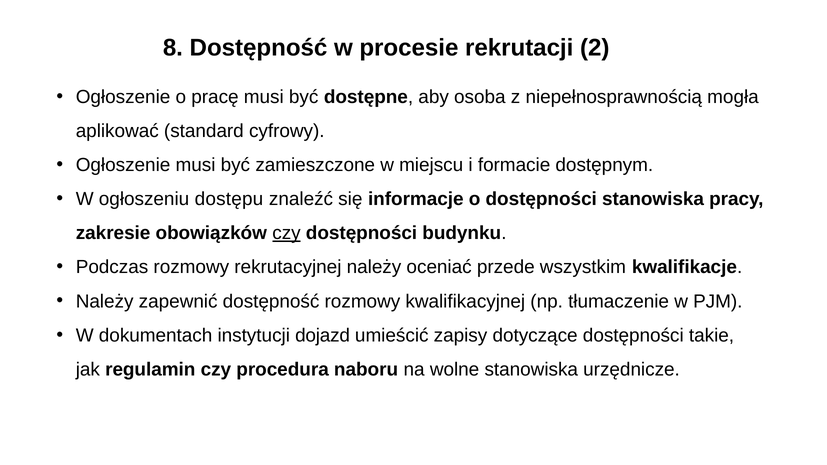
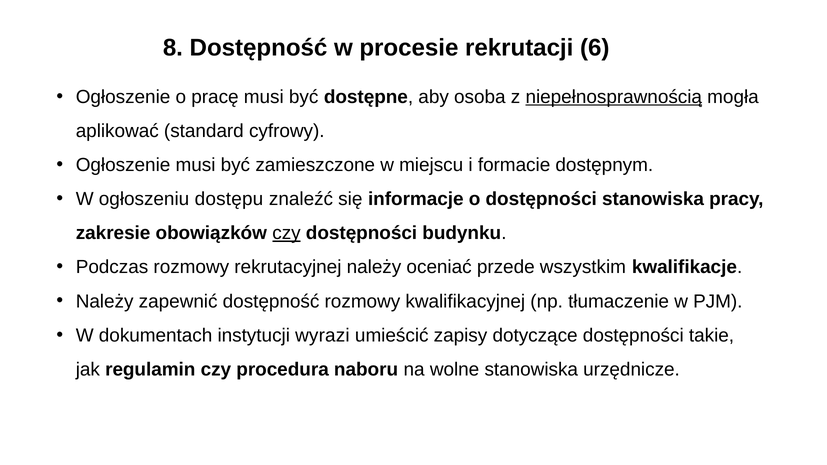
2: 2 -> 6 (595, 48)
niepełnosprawnością underline: none -> present (614, 97)
dojazd: dojazd -> wyrazi (322, 335)
